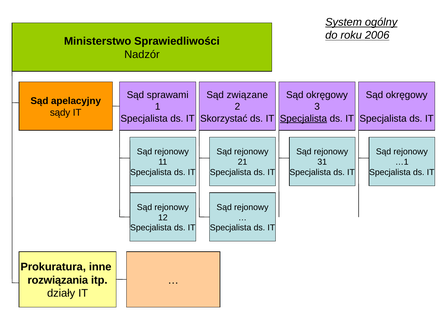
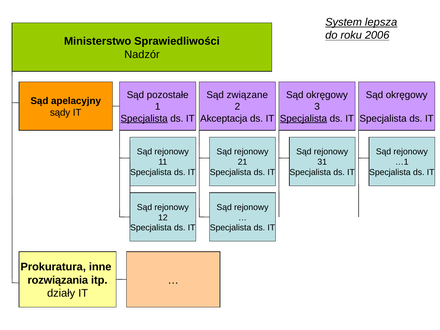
ogólny: ogólny -> lepsza (381, 22)
sprawami: sprawami -> pozostałe (168, 95)
Specjalista underline: none -> present (144, 118)
Skorzystać: Skorzystać -> Akceptacja (224, 118)
